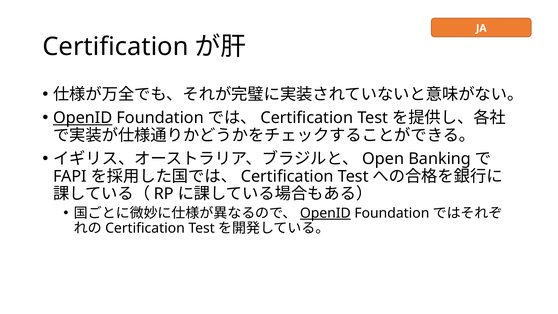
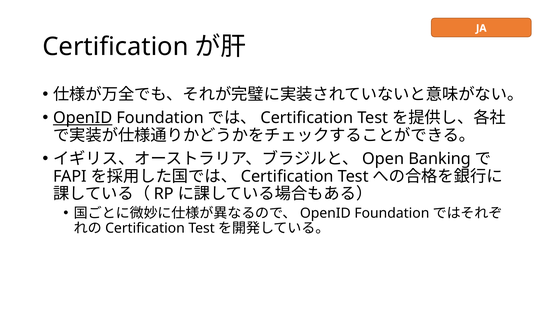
OpenID underline: present -> none (325, 213)
